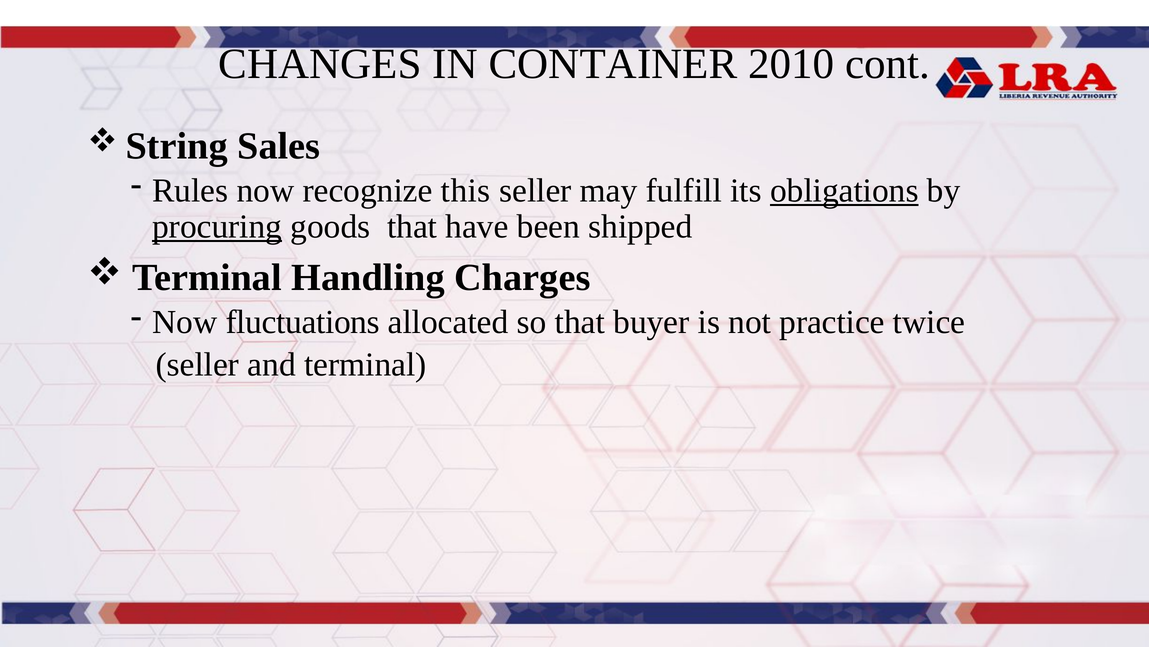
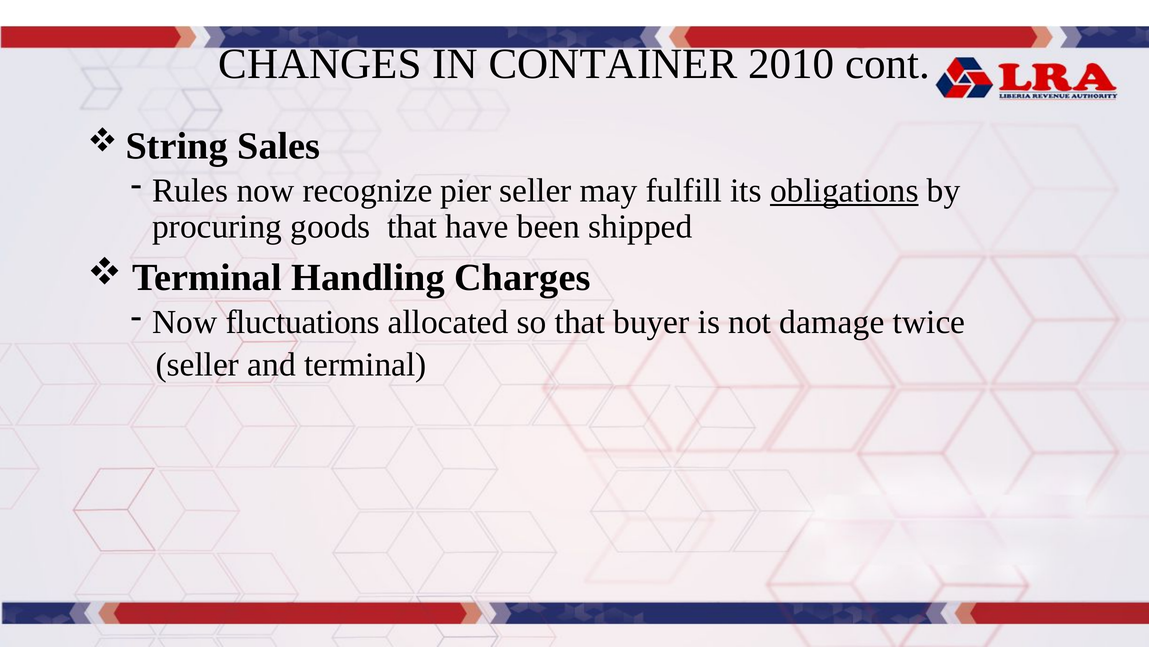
this: this -> pier (466, 190)
procuring underline: present -> none (217, 227)
practice: practice -> damage (832, 322)
